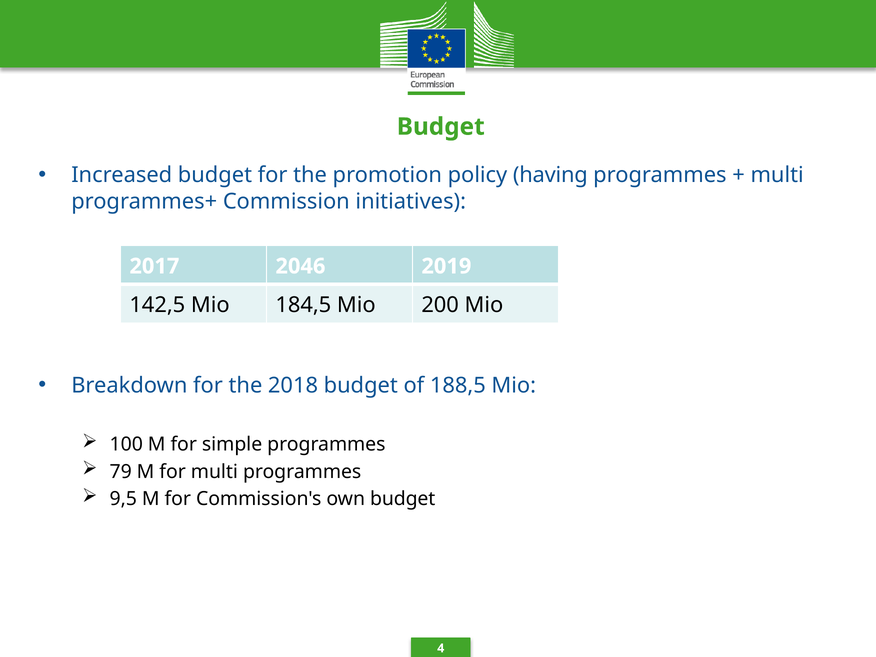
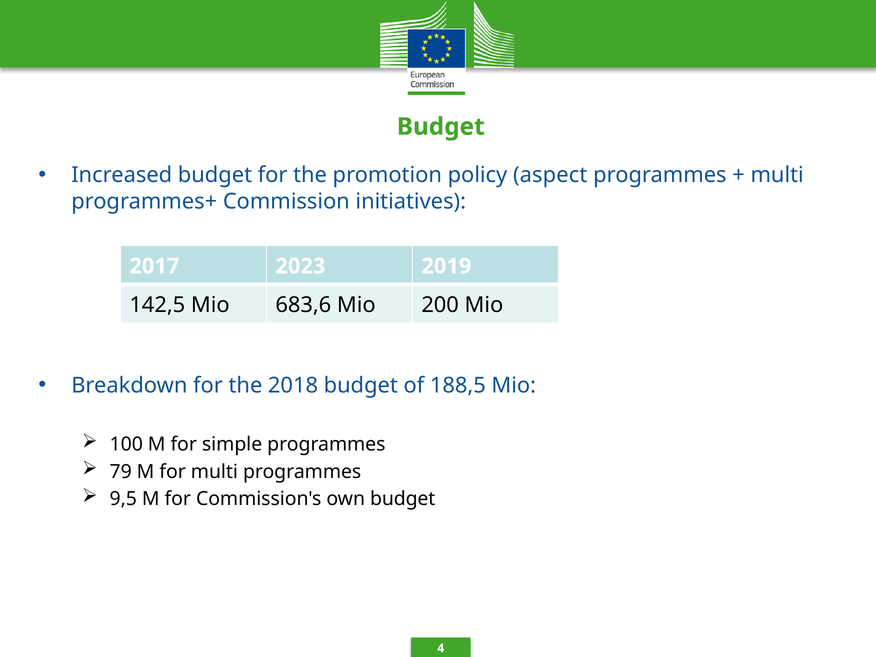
having: having -> aspect (550, 175)
2046: 2046 -> 2023 (300, 266)
184,5: 184,5 -> 683,6 (303, 305)
